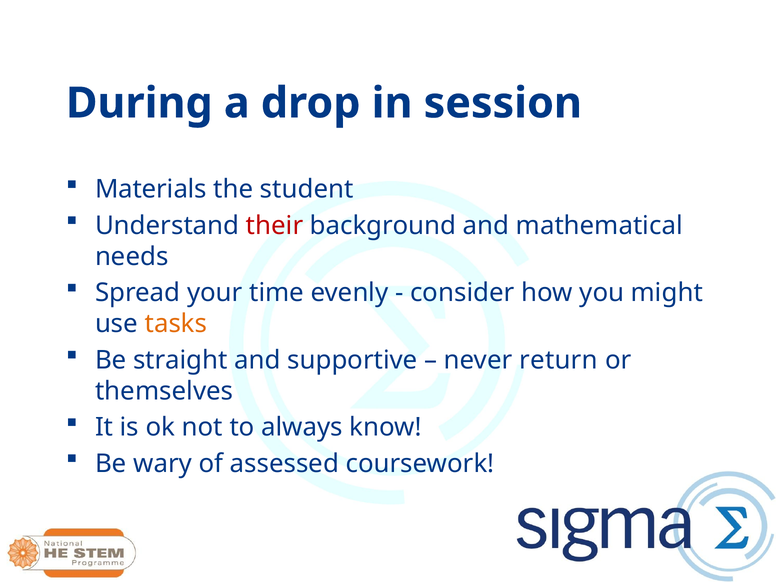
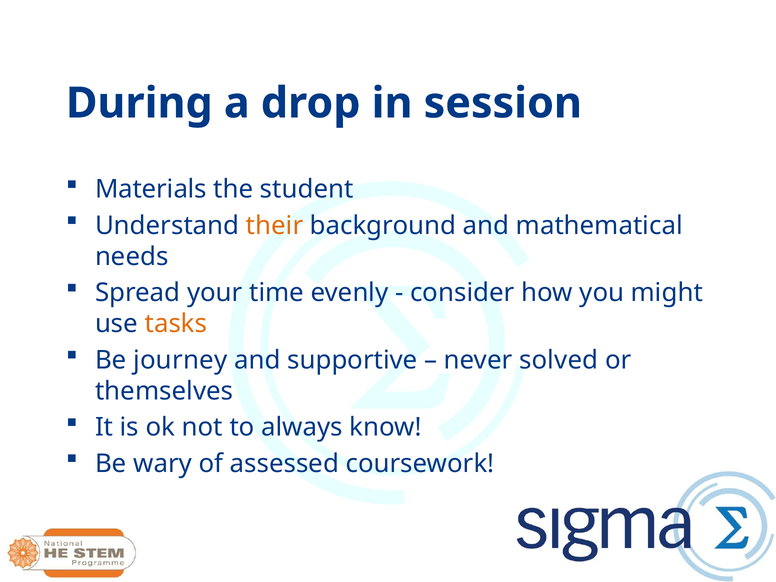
their colour: red -> orange (275, 226)
straight: straight -> journey (180, 360)
return: return -> solved (559, 360)
